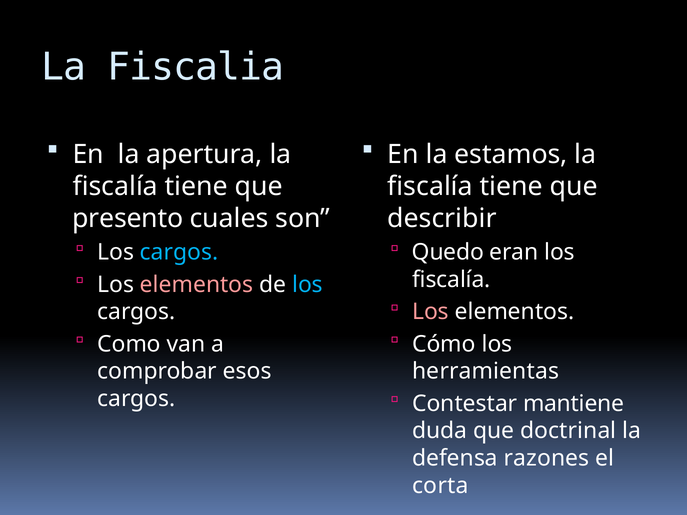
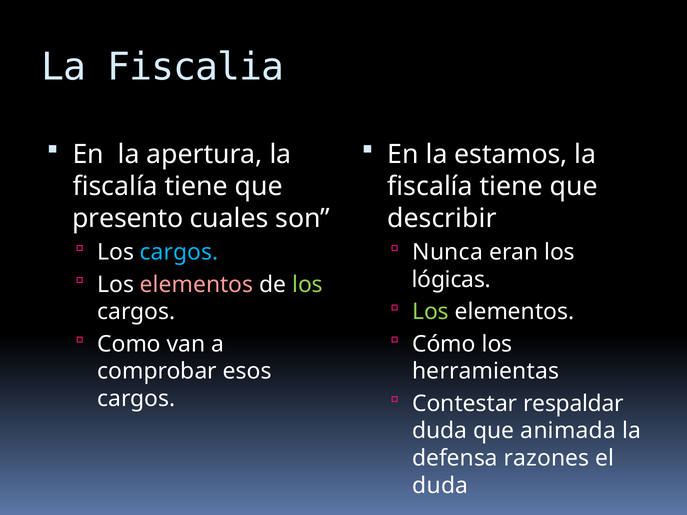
Quedo: Quedo -> Nunca (448, 253)
los colour: light blue -> light green (307, 285)
fiscalía: fiscalía -> lógicas (451, 280)
Los colour: pink -> light green (431, 312)
mantiene: mantiene -> respaldar (574, 404)
doctrinal: doctrinal -> animada (568, 431)
corta: corta -> duda (440, 486)
